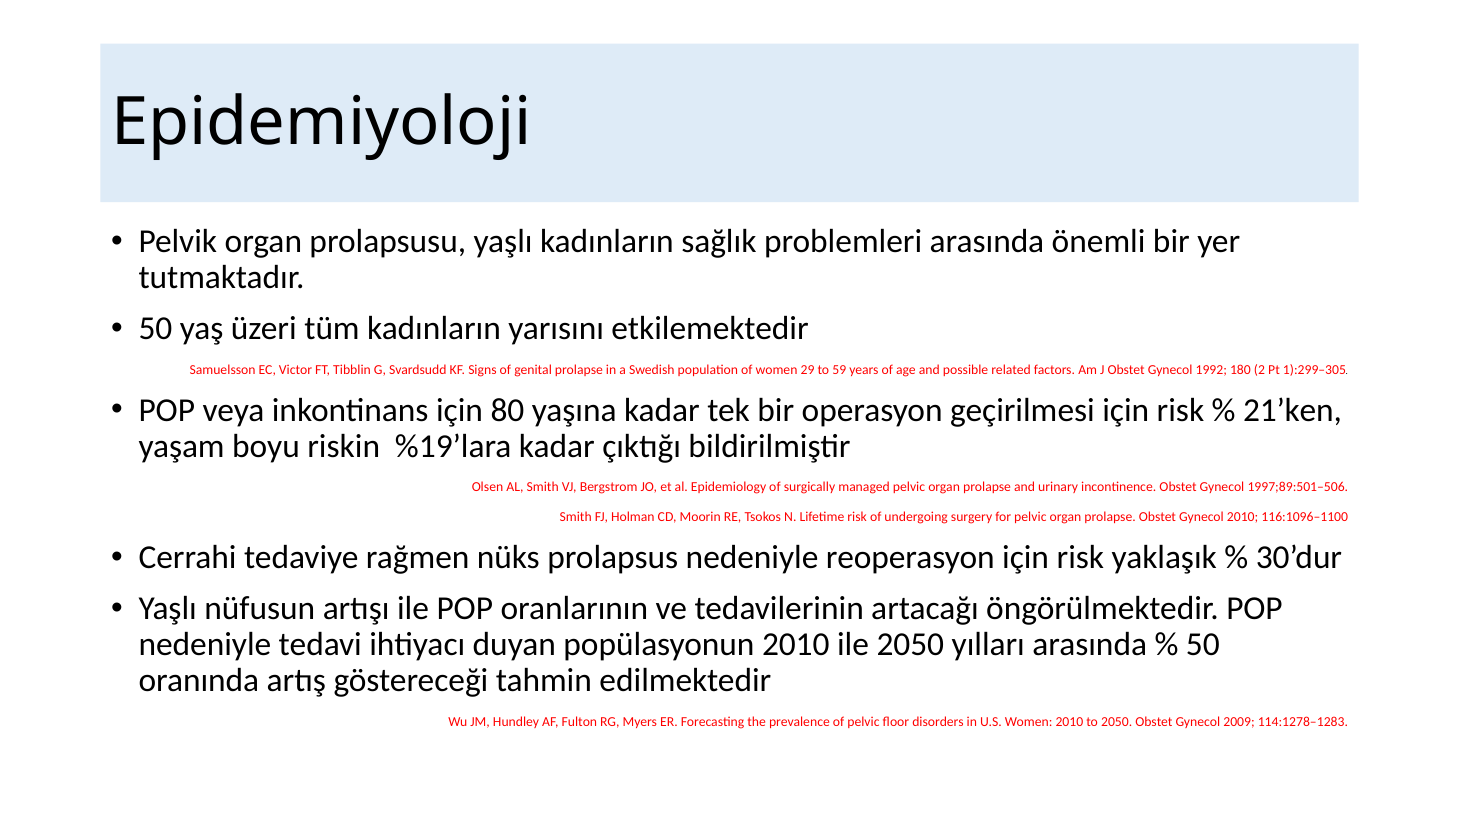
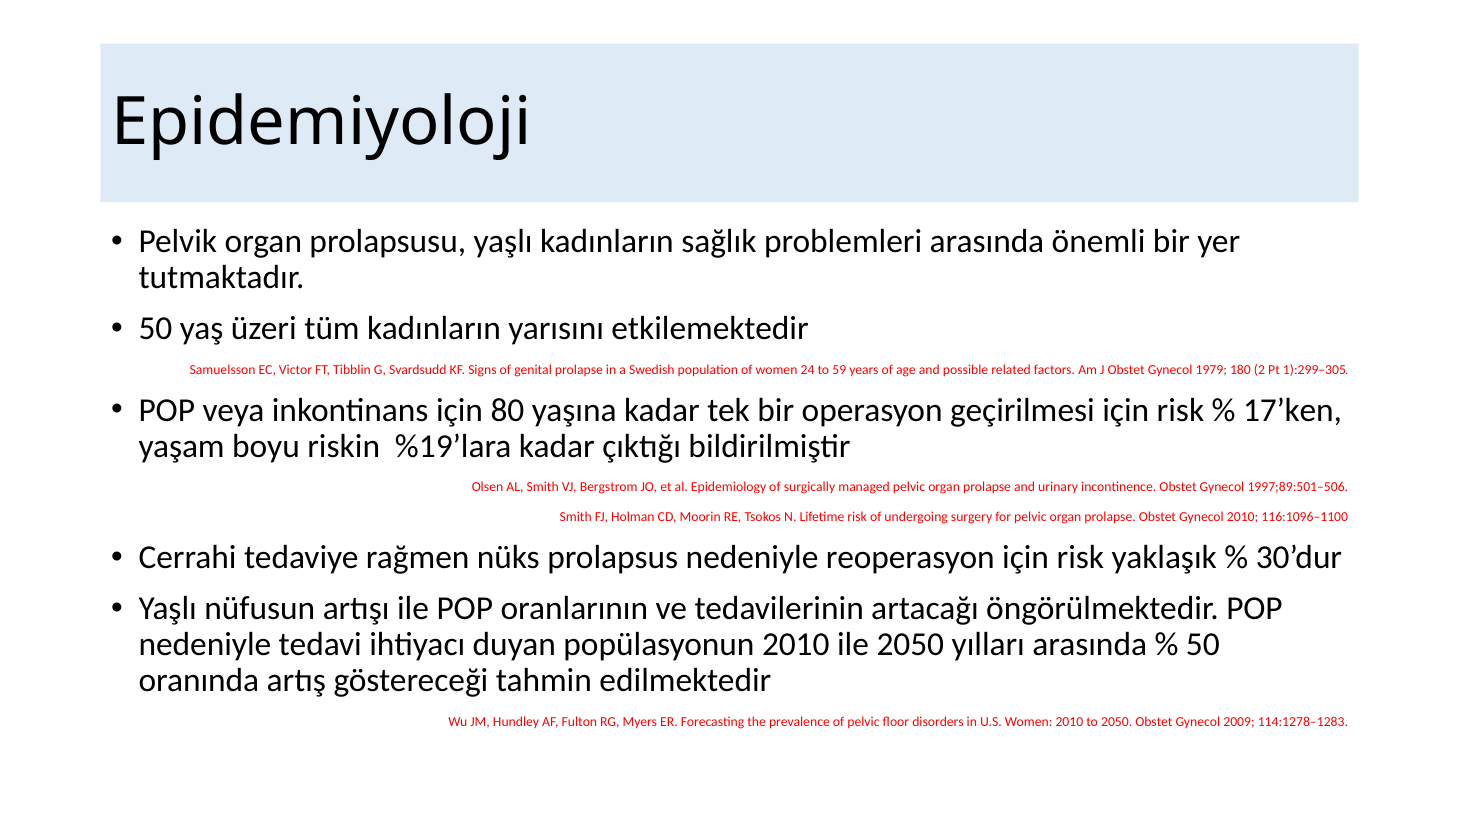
29: 29 -> 24 (808, 370)
1992: 1992 -> 1979 (1211, 370)
21’ken: 21’ken -> 17’ken (1292, 411)
